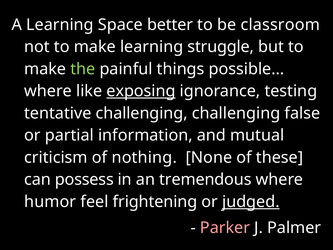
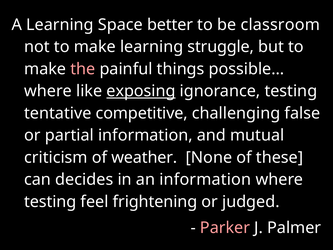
the colour: light green -> pink (83, 69)
tentative challenging: challenging -> competitive (142, 113)
nothing: nothing -> weather (144, 157)
possess: possess -> decides (84, 179)
an tremendous: tremendous -> information (205, 179)
humor: humor -> testing (50, 201)
judged underline: present -> none (251, 201)
